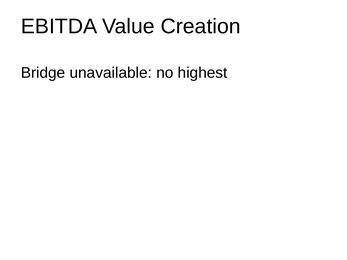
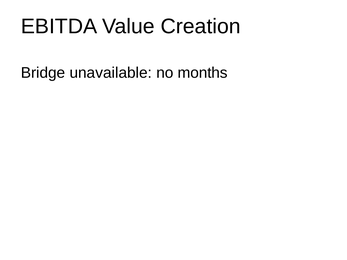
highest: highest -> months (203, 73)
